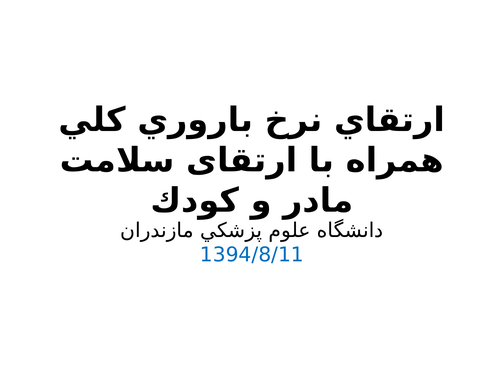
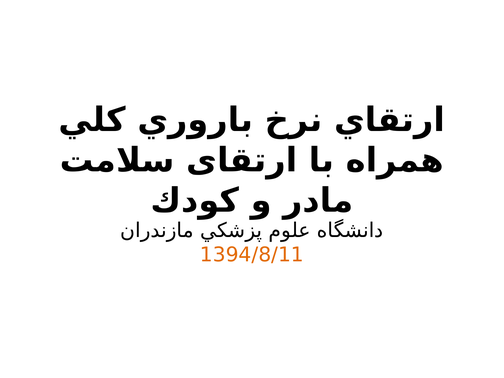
1394/8/11 colour: blue -> orange (252, 255)
